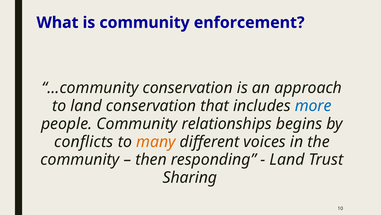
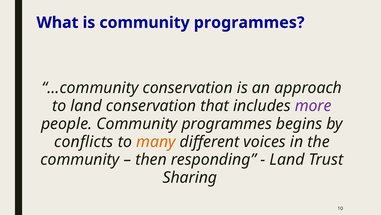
is community enforcement: enforcement -> programmes (249, 23)
more colour: blue -> purple (313, 105)
people Community relationships: relationships -> programmes (227, 123)
